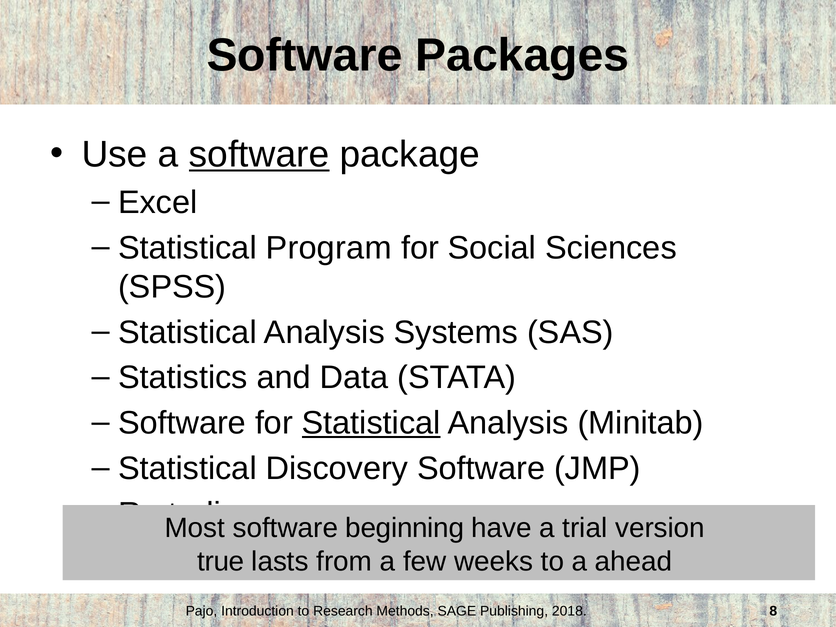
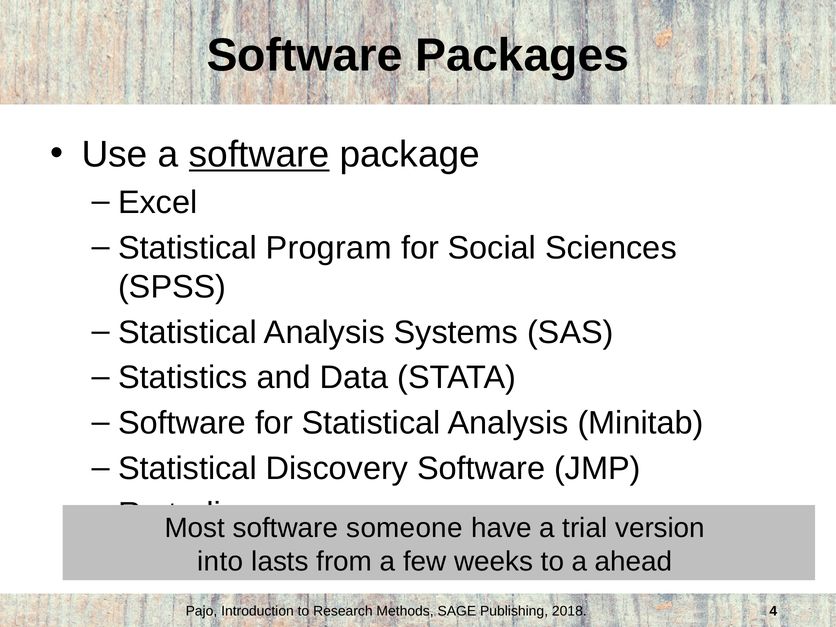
Statistical underline: present -> none (371, 423)
beginning: beginning -> someone (405, 528)
true: true -> into (220, 561)
8: 8 -> 4 (773, 611)
